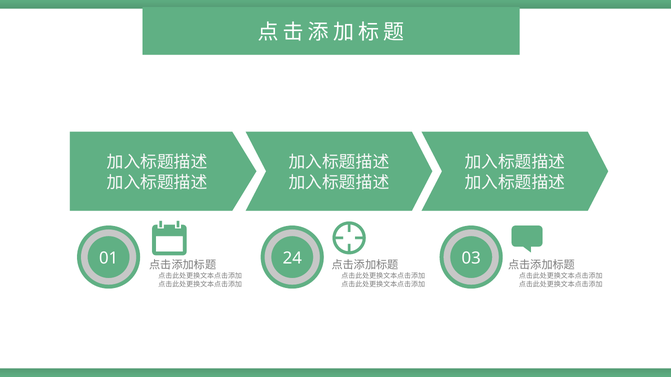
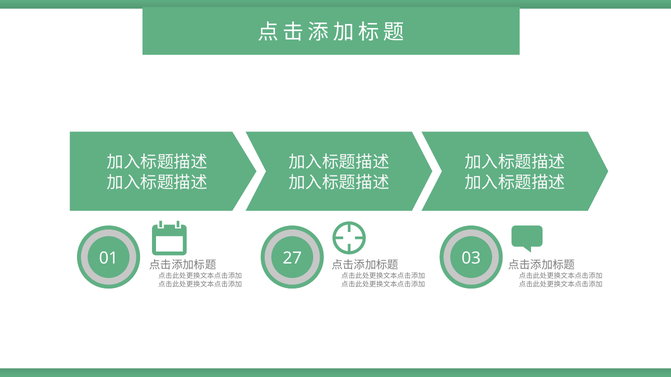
24: 24 -> 27 (292, 259)
